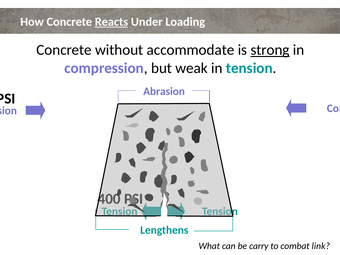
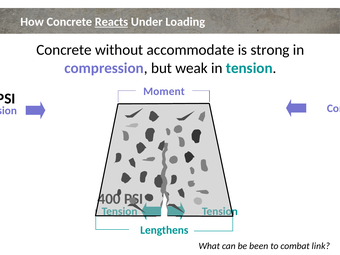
strong underline: present -> none (270, 50)
Abrasion: Abrasion -> Moment (164, 91)
carry: carry -> been (259, 246)
